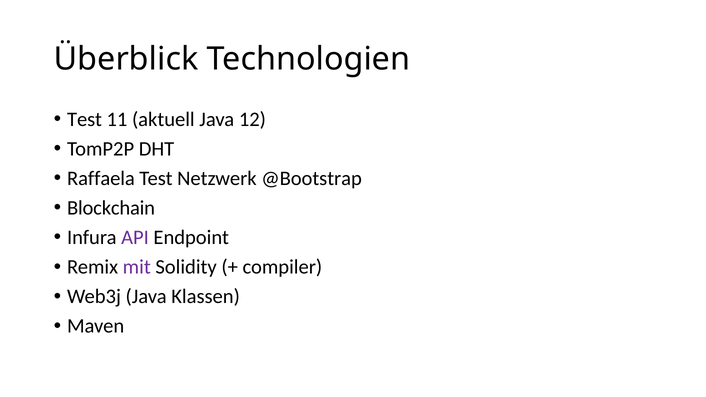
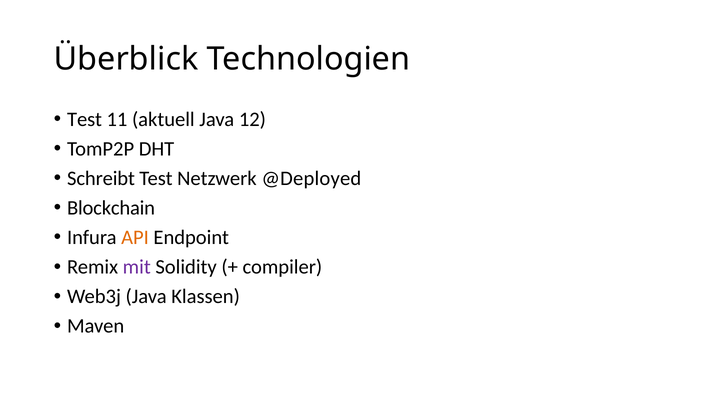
Raffaela: Raffaela -> Schreibt (101, 178)
@Bootstrap: @Bootstrap -> @Deployed (311, 178)
API colour: purple -> orange (135, 238)
